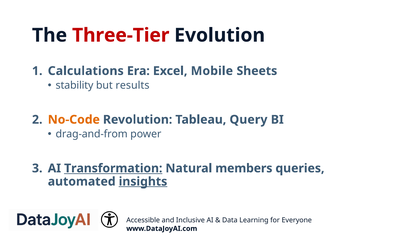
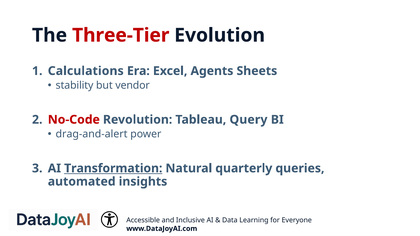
Mobile: Mobile -> Agents (212, 71)
results: results -> vendor (133, 85)
No-Code colour: orange -> red (74, 120)
drag-and-from: drag-and-from -> drag-and-alert (92, 134)
members: members -> quarterly (244, 168)
insights underline: present -> none (143, 182)
